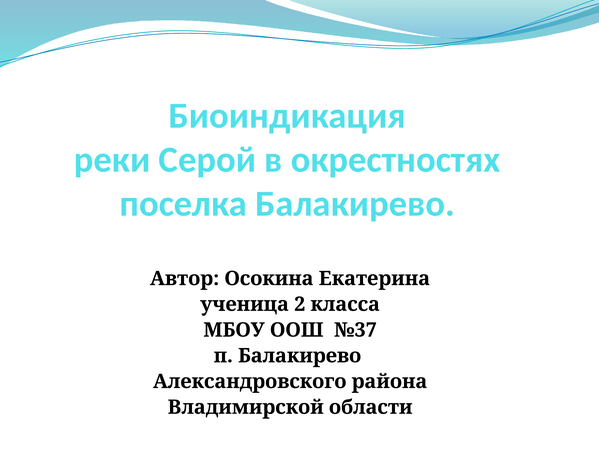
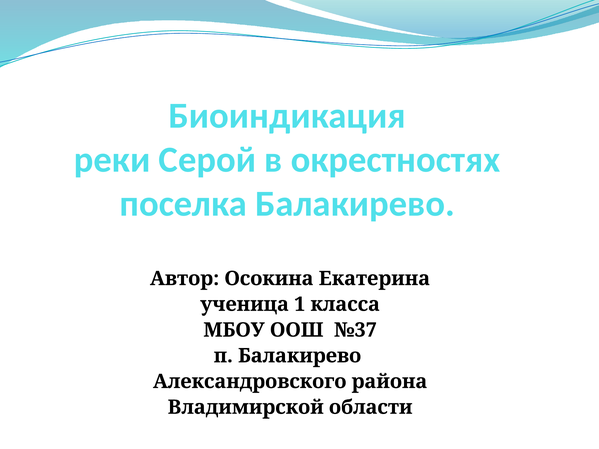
2: 2 -> 1 (300, 304)
